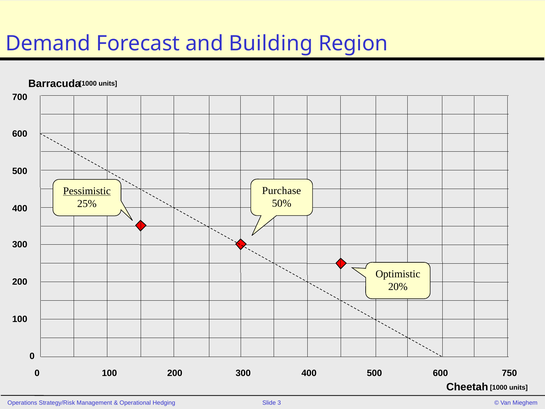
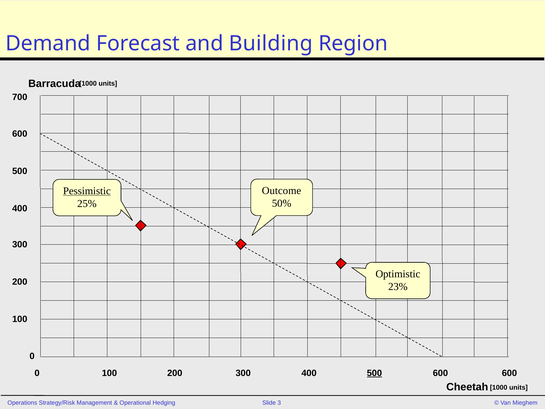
Purchase: Purchase -> Outcome (282, 191)
20%: 20% -> 23% (398, 286)
500 underline: none -> present (374, 373)
600 750: 750 -> 600 (509, 373)
